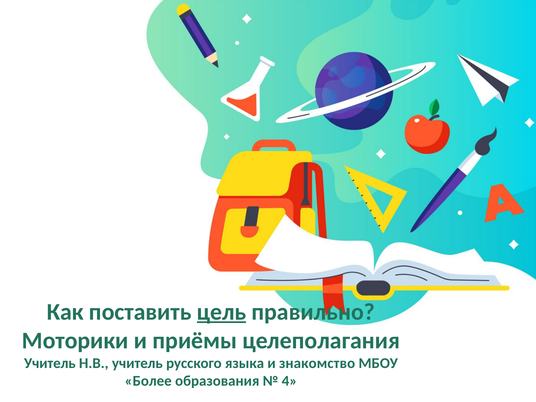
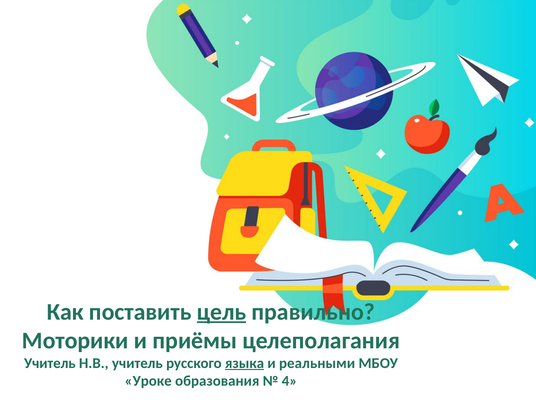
языка underline: none -> present (245, 363)
знакомство: знакомство -> реальными (317, 363)
Более: Более -> Уроке (148, 381)
